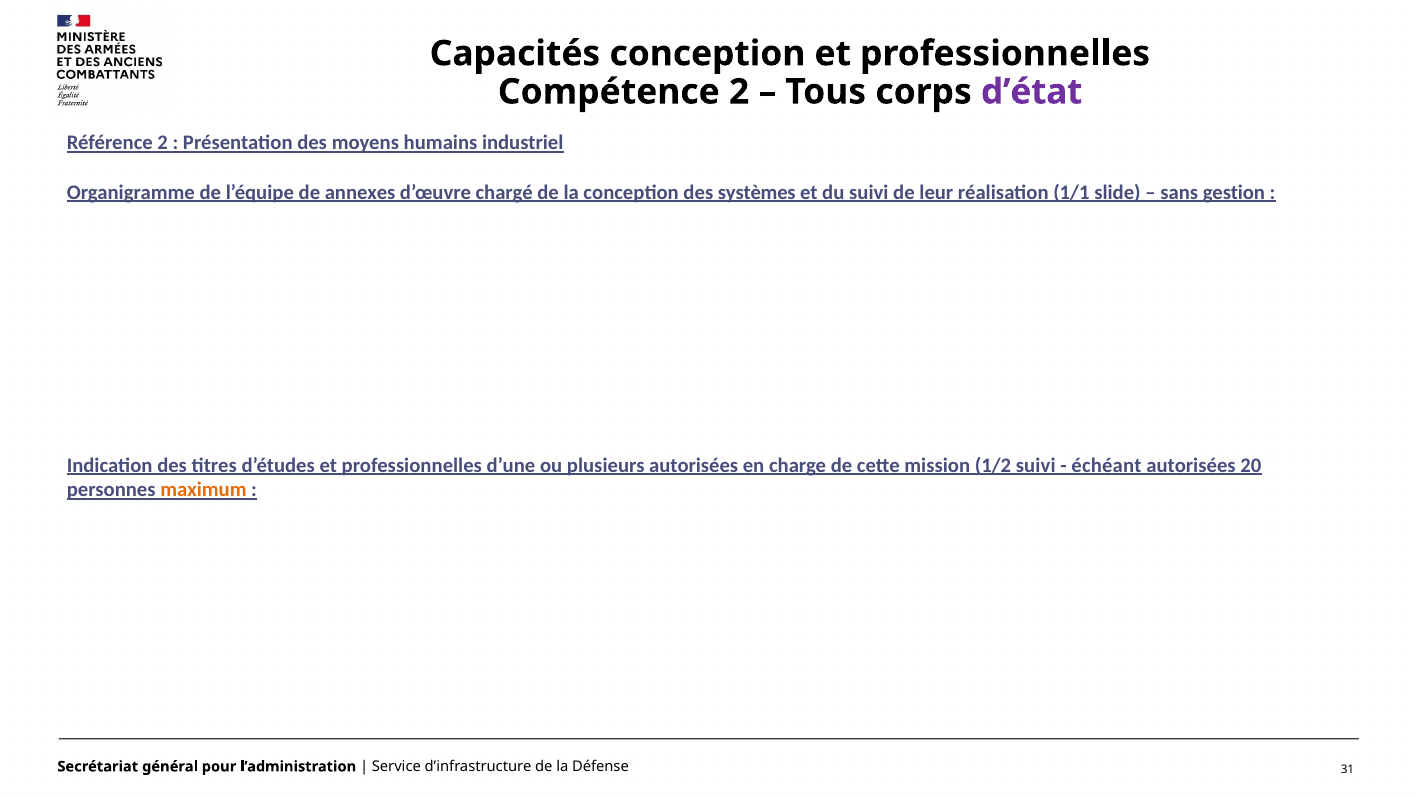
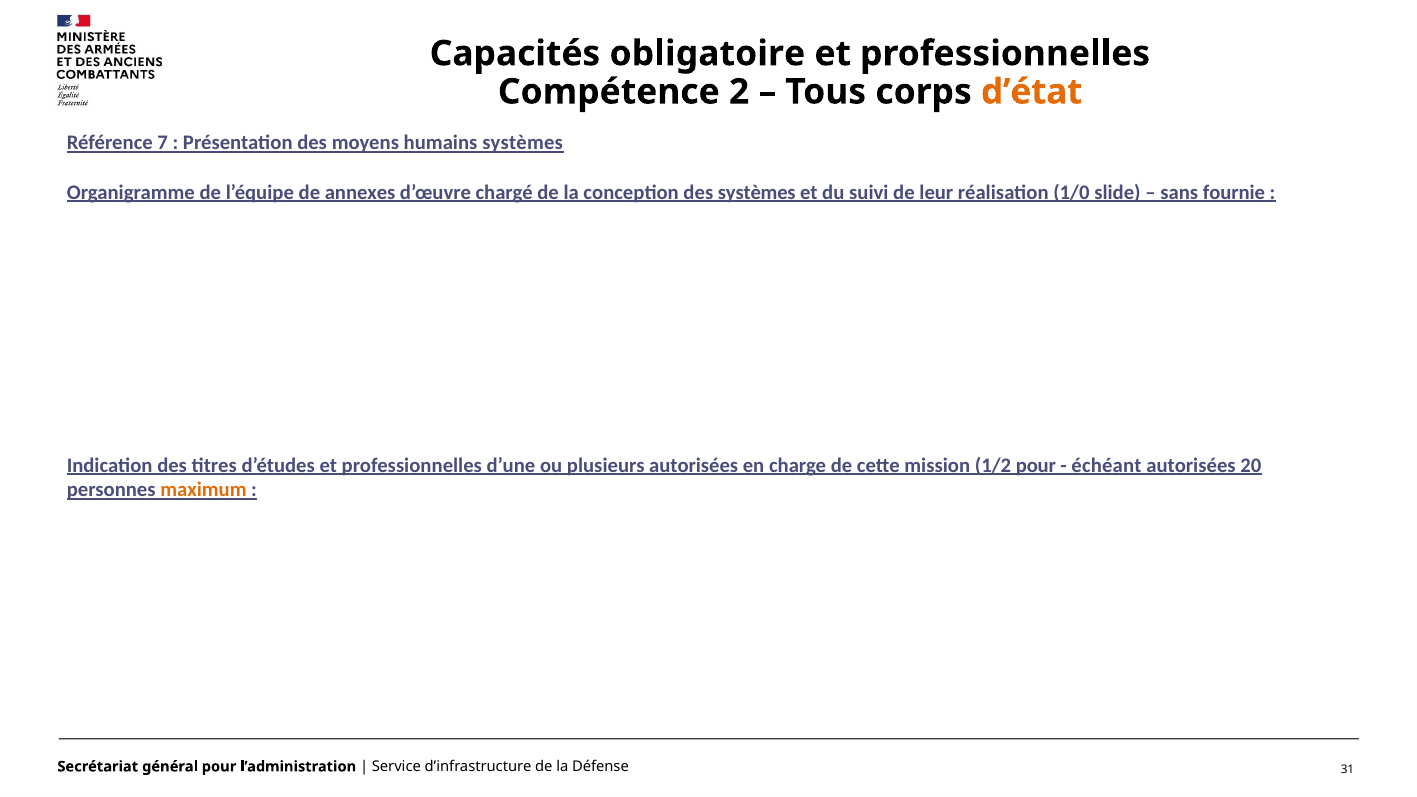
Capacités conception: conception -> obligatoire (707, 54)
d’état colour: purple -> orange (1032, 92)
Référence 2: 2 -> 7 (163, 143)
humains industriel: industriel -> systèmes (523, 143)
1/1: 1/1 -> 1/0 (1071, 192)
gestion: gestion -> fournie (1234, 192)
1/2 suivi: suivi -> pour (1036, 465)
